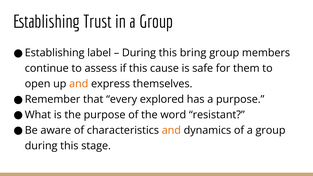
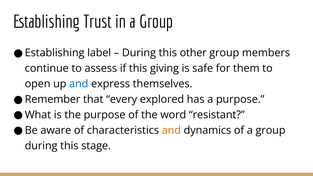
bring: bring -> other (193, 53)
cause: cause -> giving (164, 68)
and colour: orange -> blue (79, 84)
